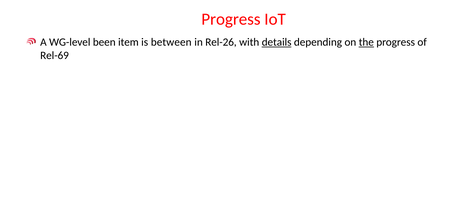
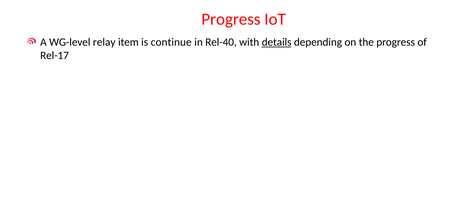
been: been -> relay (104, 42)
between: between -> continue (171, 42)
Rel-26: Rel-26 -> Rel-40 (221, 42)
the underline: present -> none (366, 42)
Rel-69: Rel-69 -> Rel-17 (55, 55)
